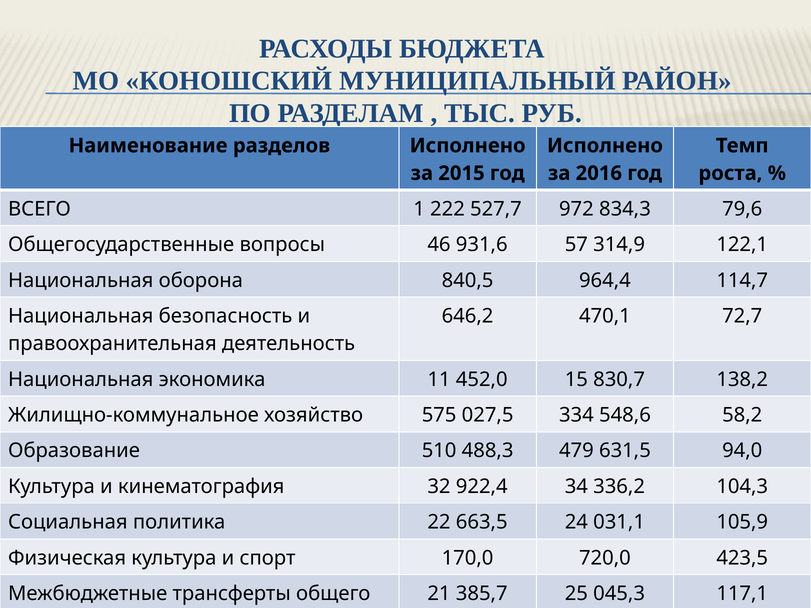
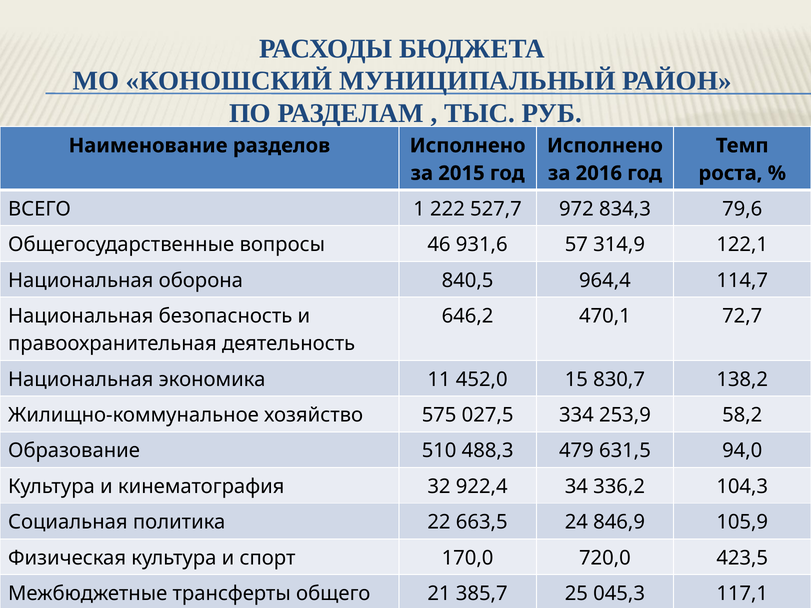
548,6: 548,6 -> 253,9 (625, 415)
031,1: 031,1 -> 846,9 (619, 522)
